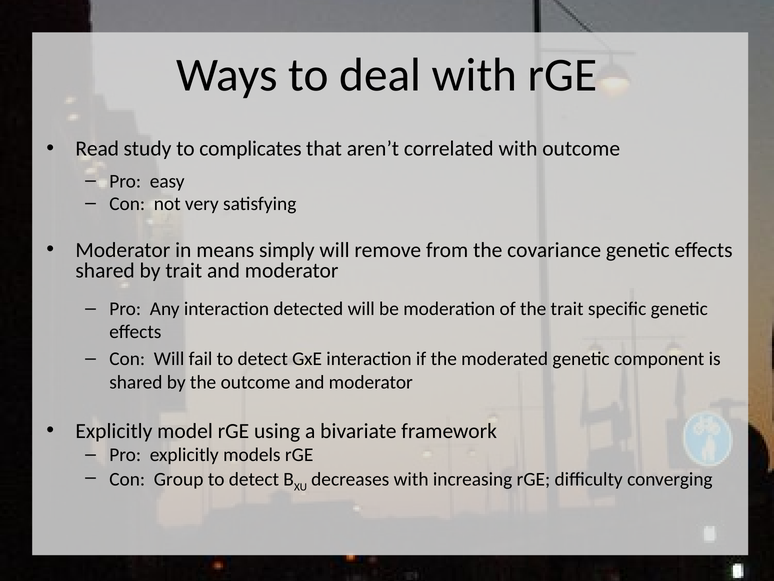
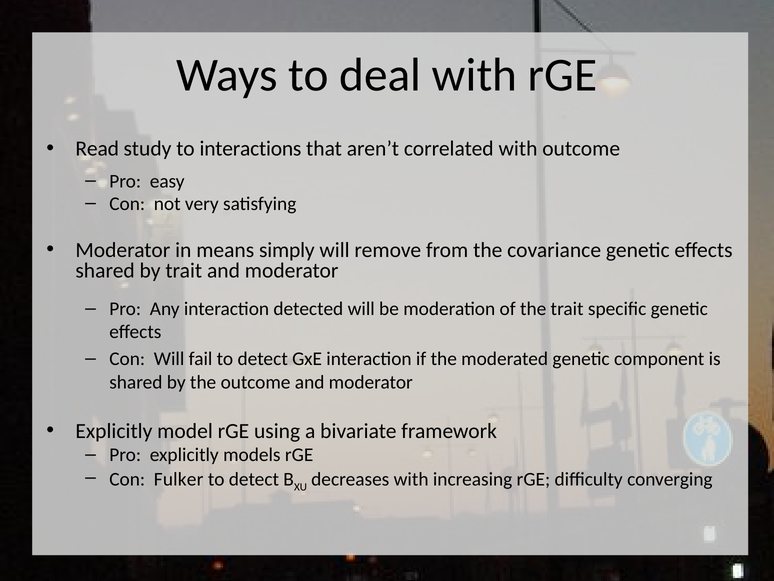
complicates: complicates -> interactions (250, 149)
Group: Group -> Fulker (179, 479)
